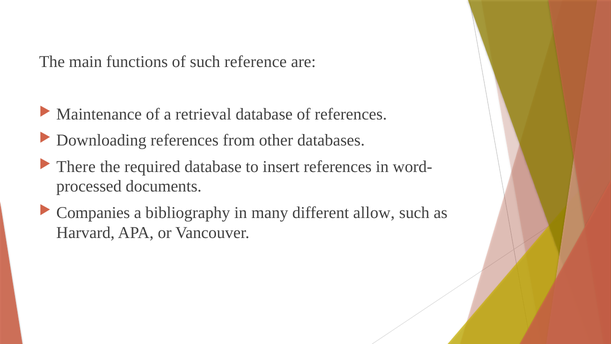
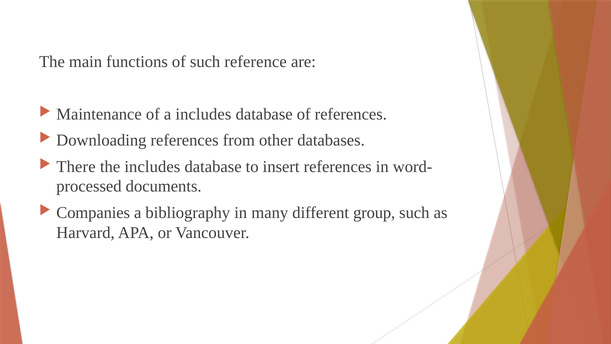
a retrieval: retrieval -> includes (203, 114)
the required: required -> includes (152, 166)
allow: allow -> group (374, 213)
